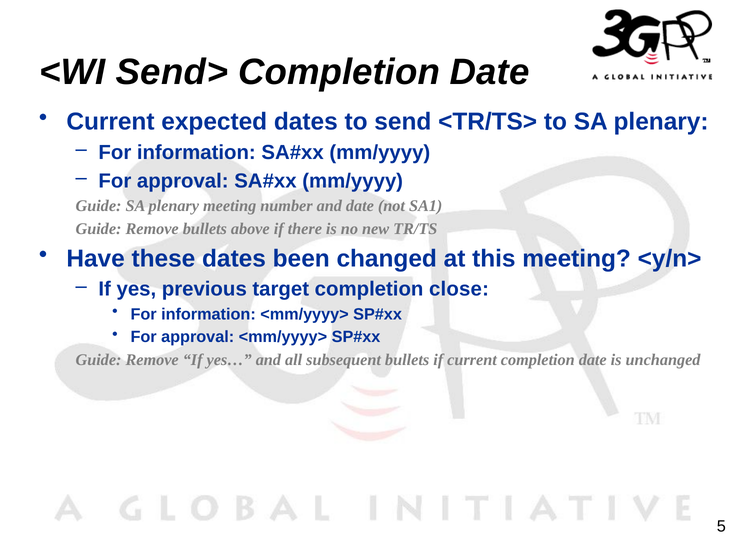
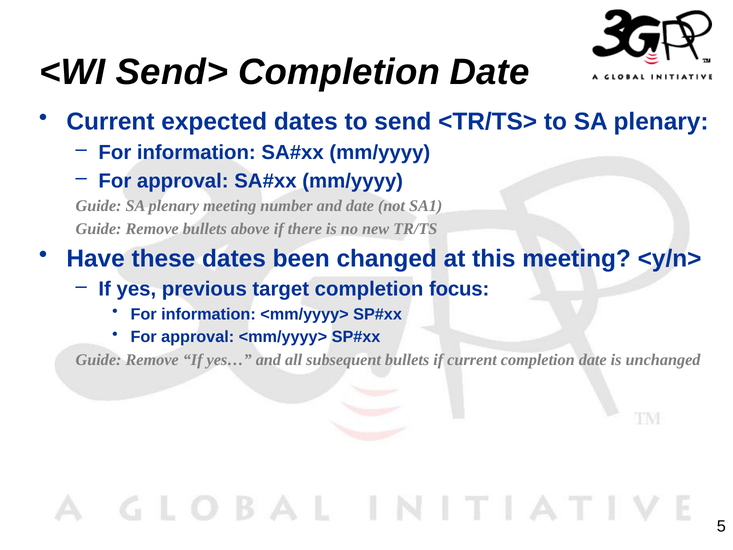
close: close -> focus (459, 289)
